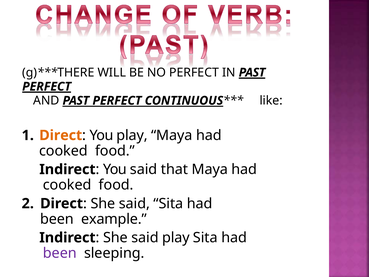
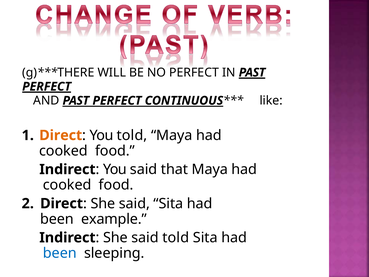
You play: play -> told (132, 135)
said play: play -> told (176, 237)
been colour: purple -> blue (60, 253)
